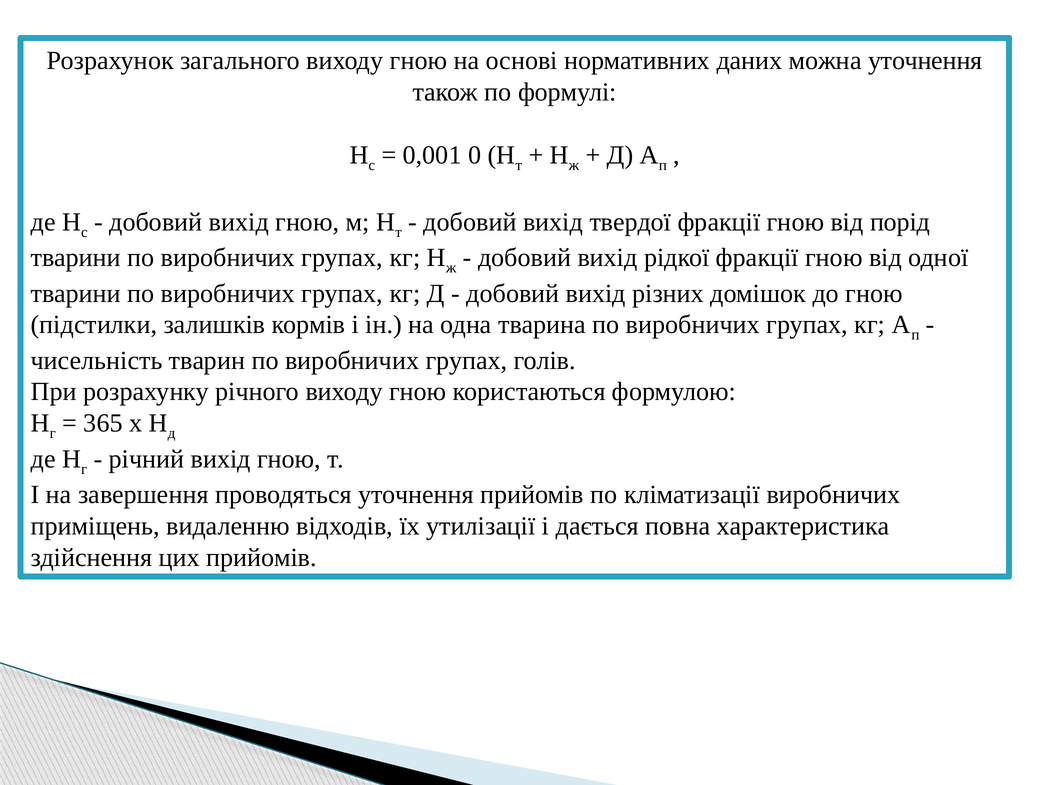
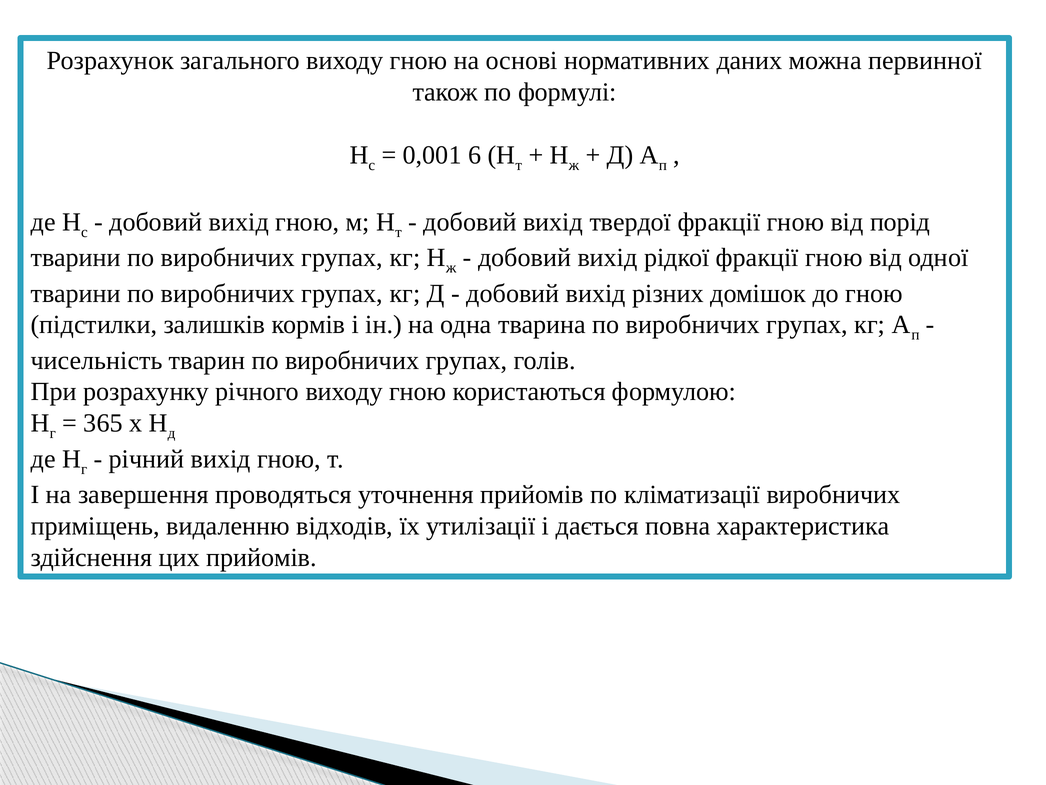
можна уточнення: уточнення -> первинної (925, 61)
0: 0 -> 6 (475, 155)
